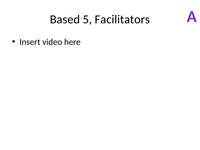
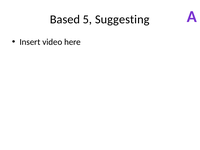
Facilitators: Facilitators -> Suggesting (122, 19)
